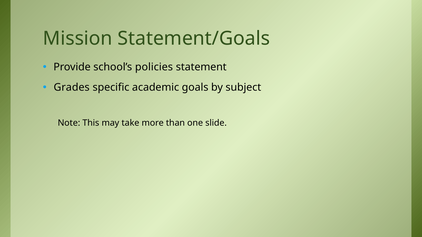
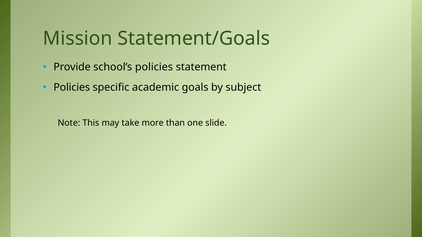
Grades: Grades -> Policies (72, 87)
